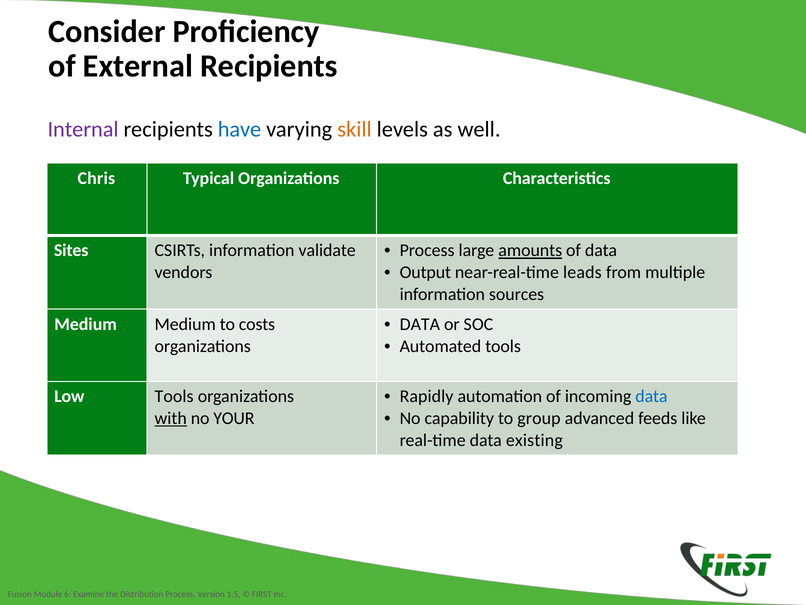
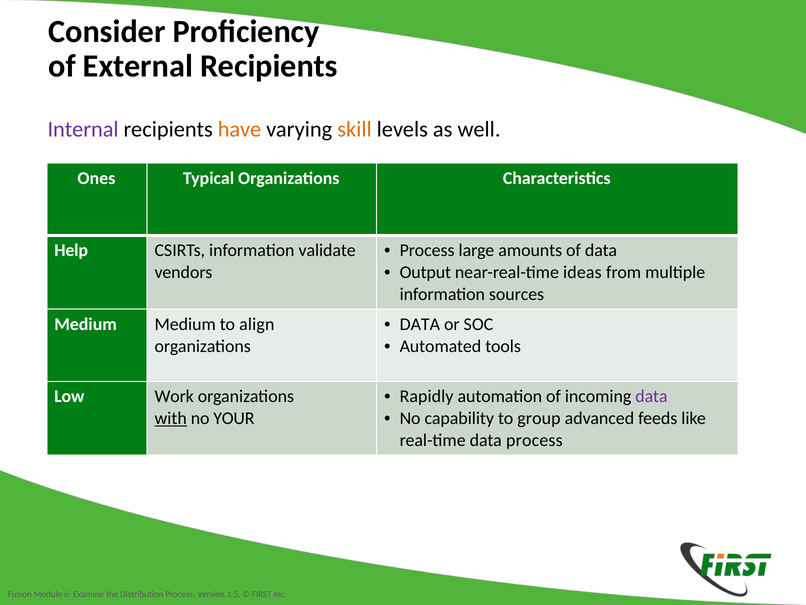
have colour: blue -> orange (240, 129)
Chris: Chris -> Ones (96, 178)
amounts underline: present -> none (530, 250)
Sites: Sites -> Help (71, 250)
leads: leads -> ideas (582, 272)
costs: costs -> align (257, 324)
data colour: blue -> purple (651, 396)
Low Tools: Tools -> Work (174, 396)
data existing: existing -> process (534, 440)
